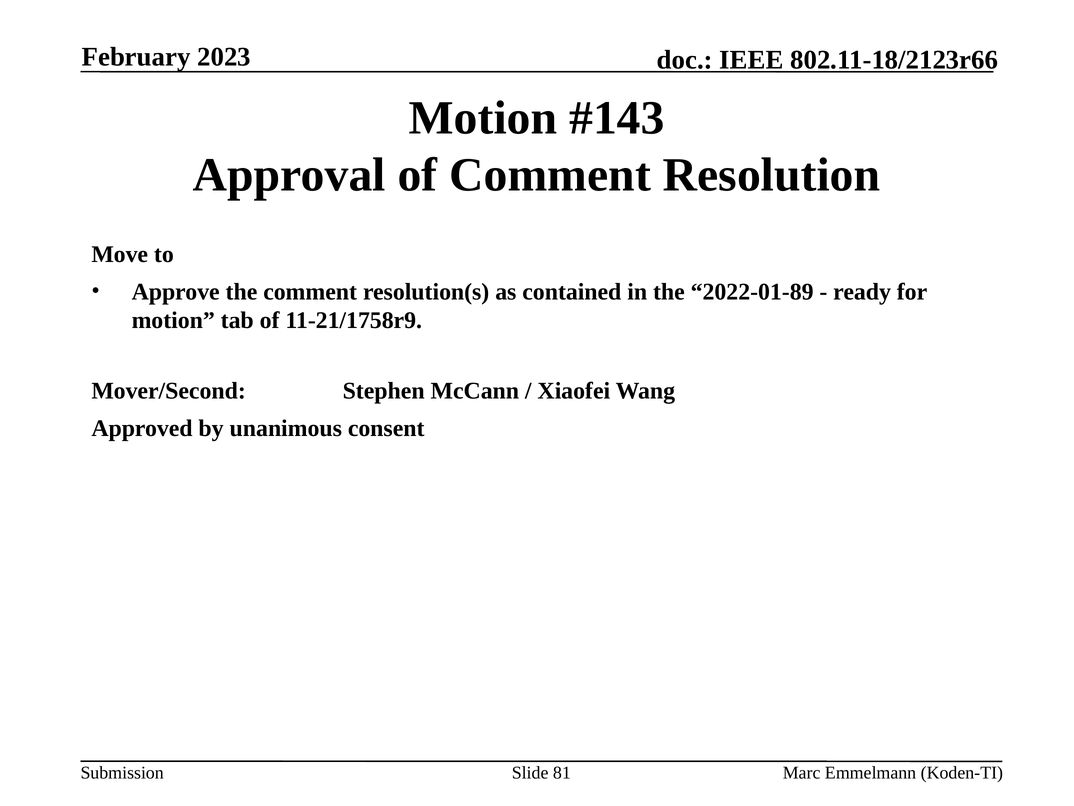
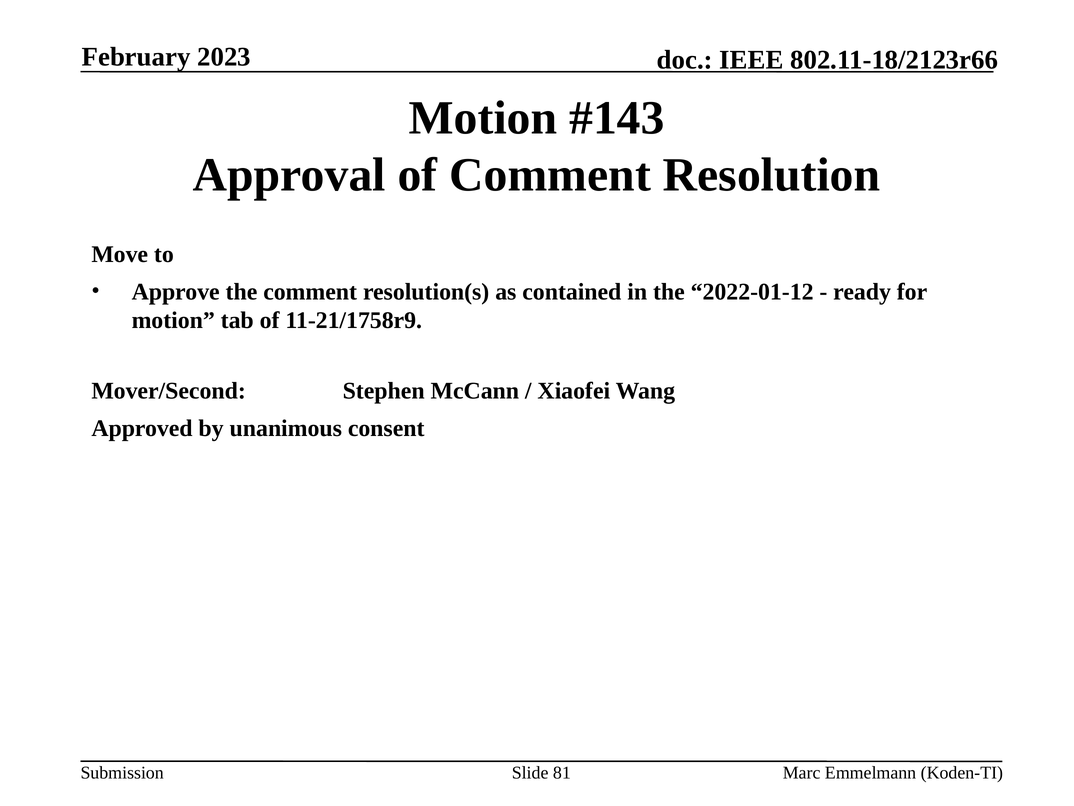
2022-01-89: 2022-01-89 -> 2022-01-12 (752, 292)
